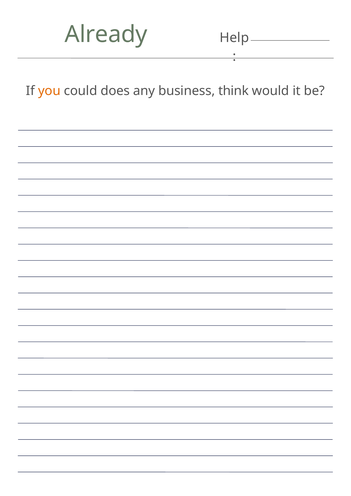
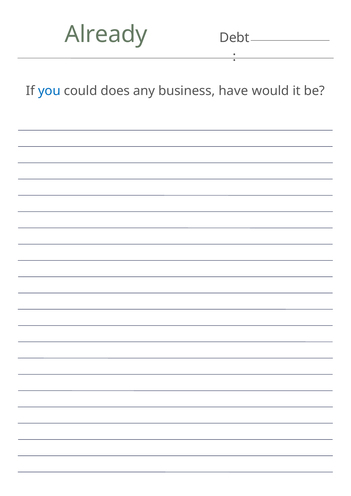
Help: Help -> Debt (234, 38)
you colour: orange -> blue (49, 91)
think: think -> have (233, 91)
